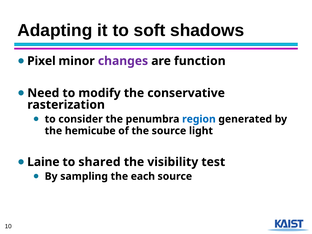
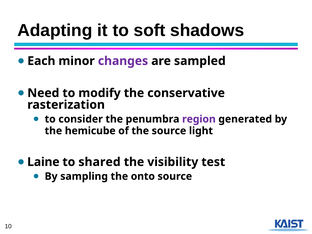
Pixel: Pixel -> Each (41, 61)
function: function -> sampled (200, 61)
region colour: blue -> purple (199, 119)
each: each -> onto (143, 176)
